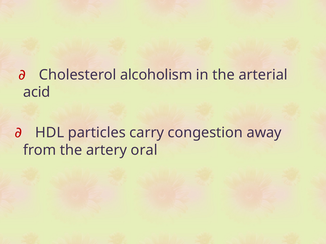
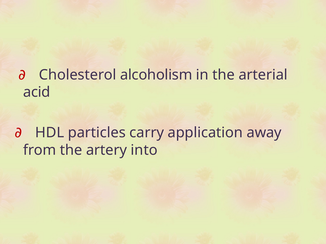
congestion: congestion -> application (205, 133)
oral: oral -> into (144, 150)
